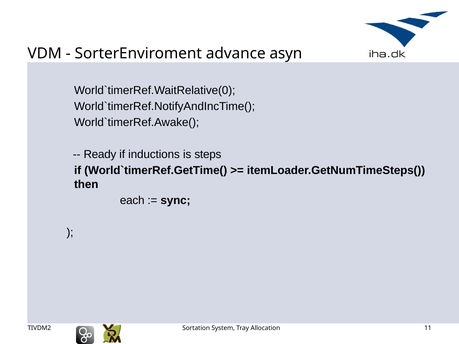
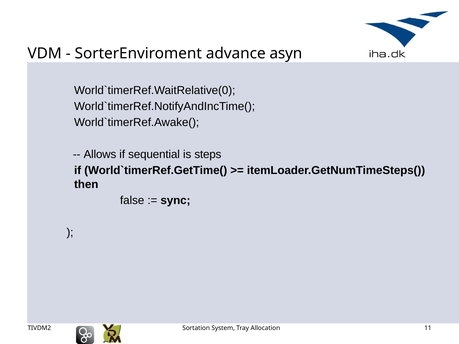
Ready: Ready -> Allows (100, 155)
inductions: inductions -> sequential (154, 155)
each: each -> false (132, 200)
